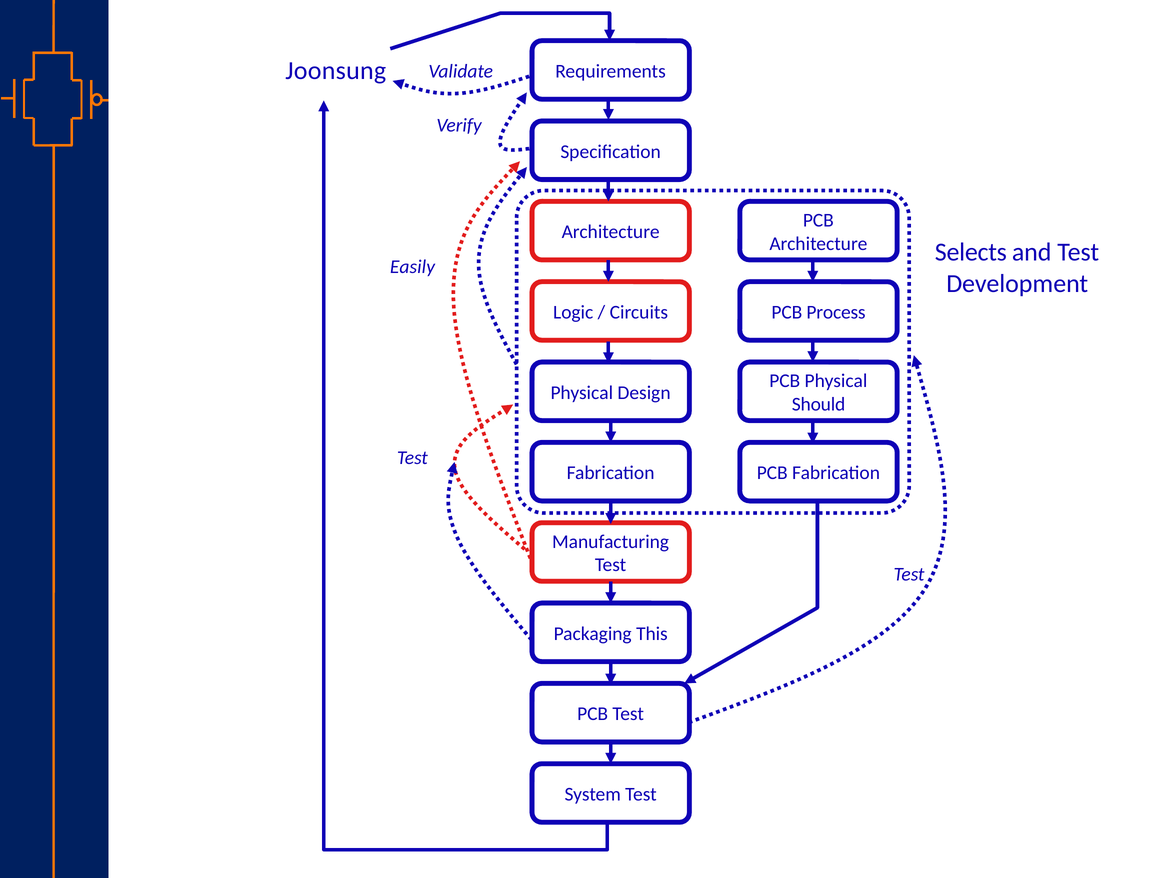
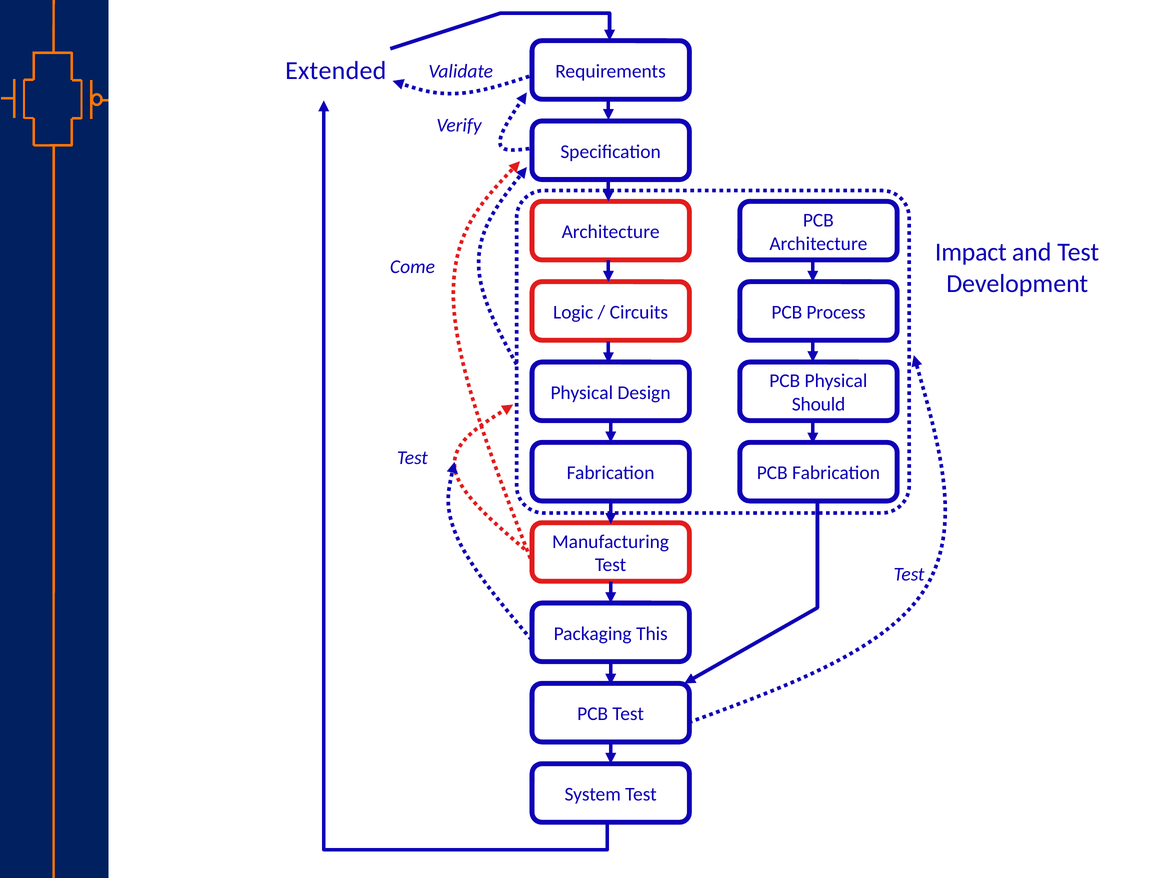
Joonsung: Joonsung -> Extended (336, 71)
Selects: Selects -> Impact (971, 252)
Easily: Easily -> Come (412, 267)
